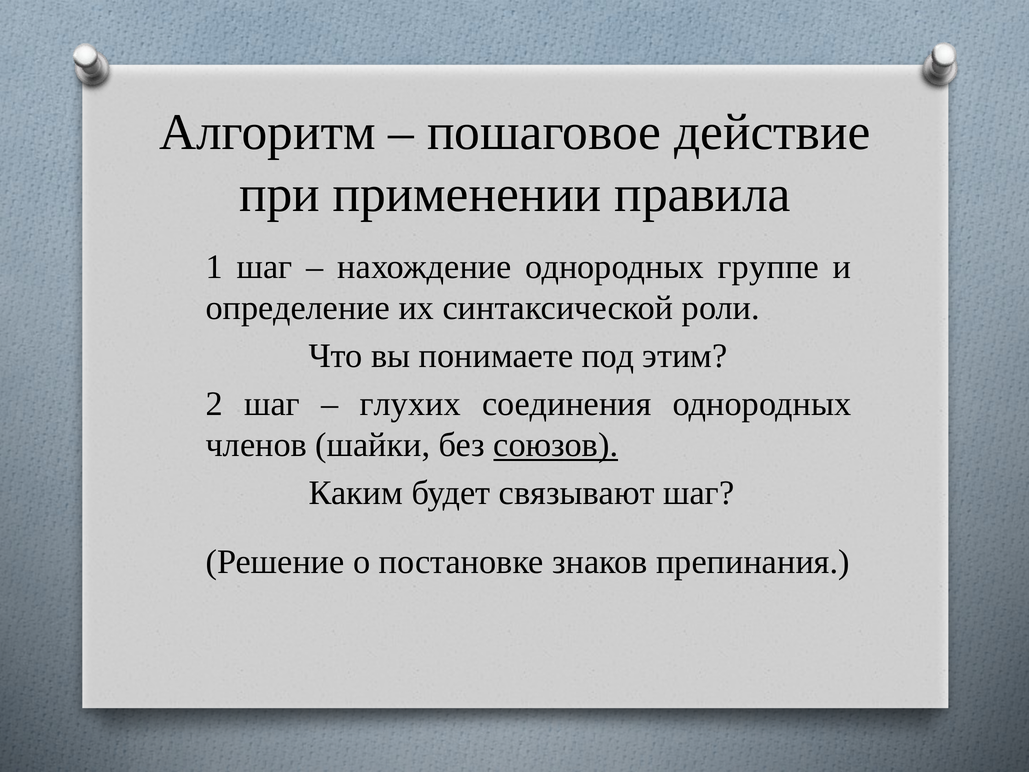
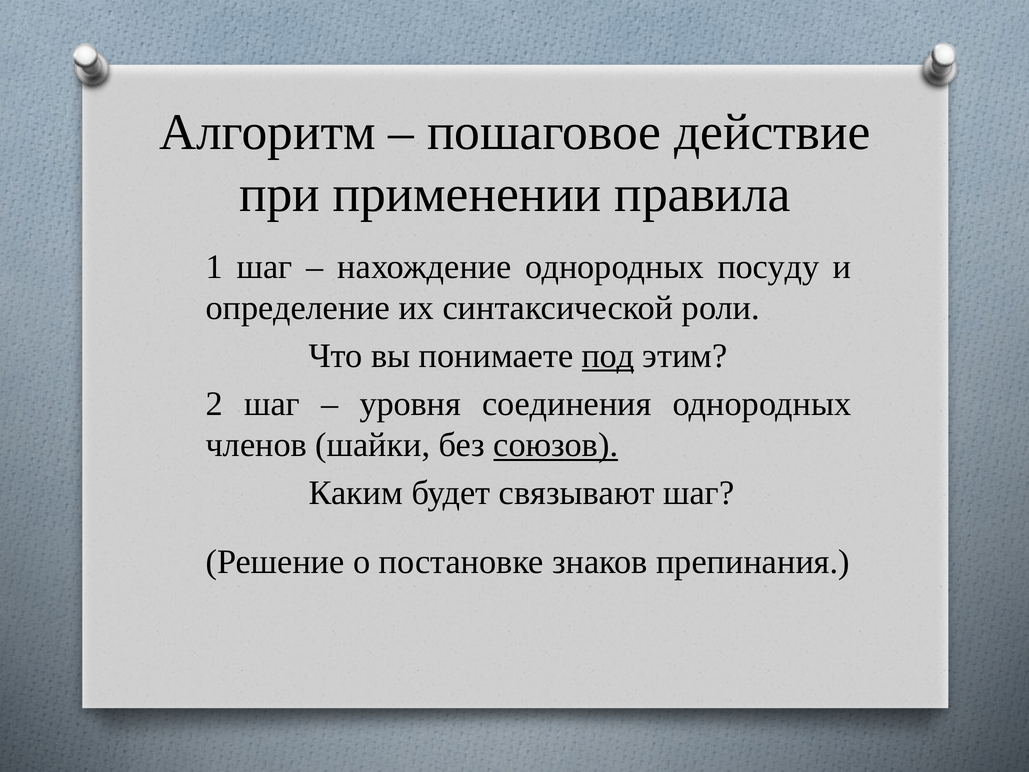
группе: группе -> посуду (768, 267)
под underline: none -> present (608, 356)
глухих: глухих -> уровня (410, 404)
